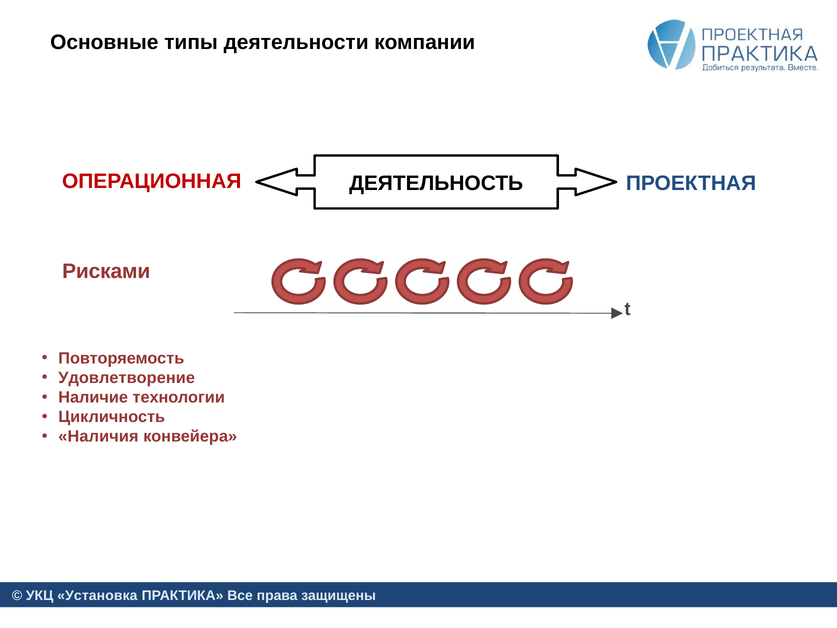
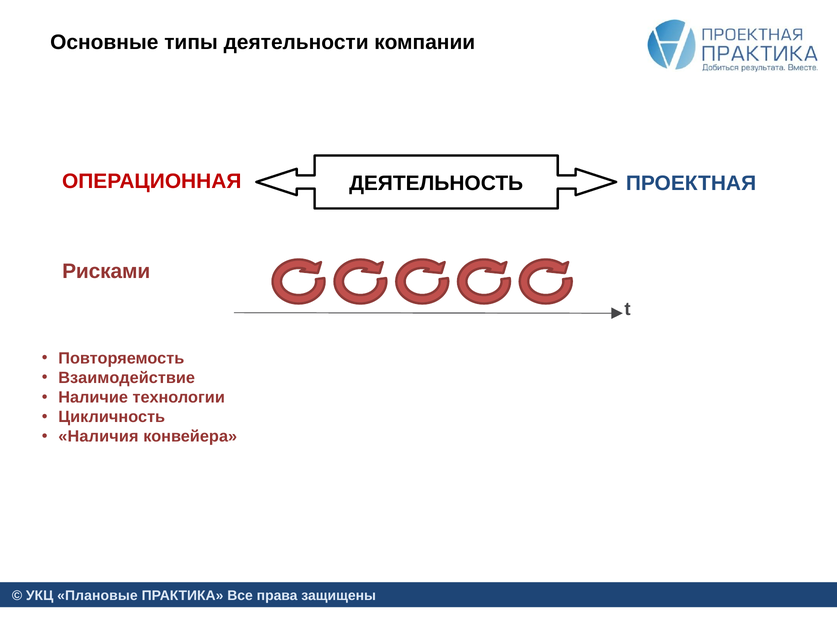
Удовлетворение: Удовлетворение -> Взаимодействие (127, 378)
Установка: Установка -> Плановые (97, 595)
